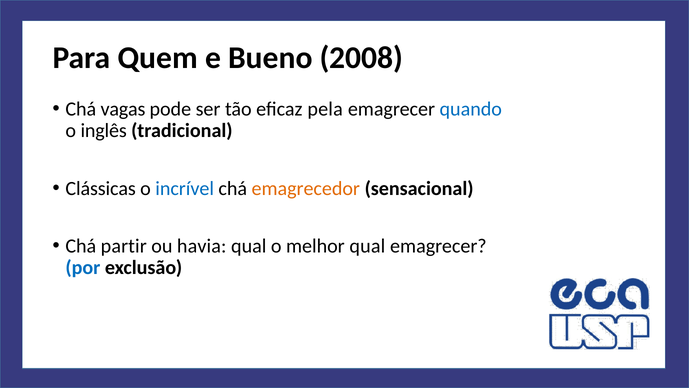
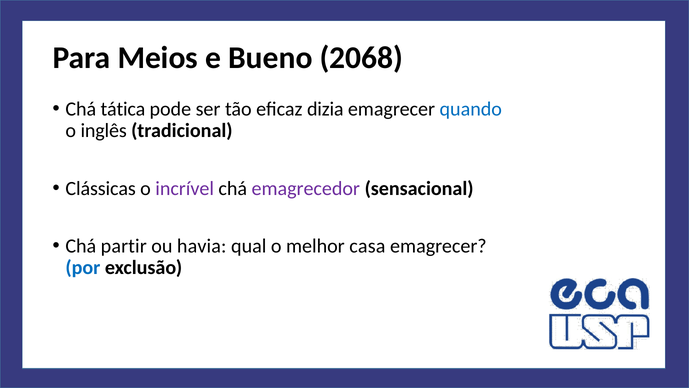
Quem: Quem -> Meios (158, 58)
2008: 2008 -> 2068 (361, 58)
vagas: vagas -> tática (123, 109)
pela: pela -> dizia (325, 109)
incrível colour: blue -> purple (185, 188)
emagrecedor colour: orange -> purple (306, 188)
melhor qual: qual -> casa (367, 246)
